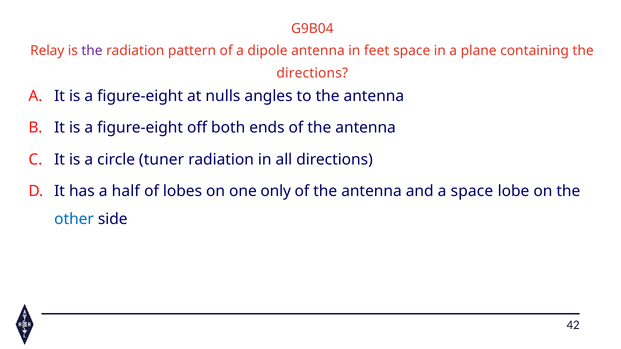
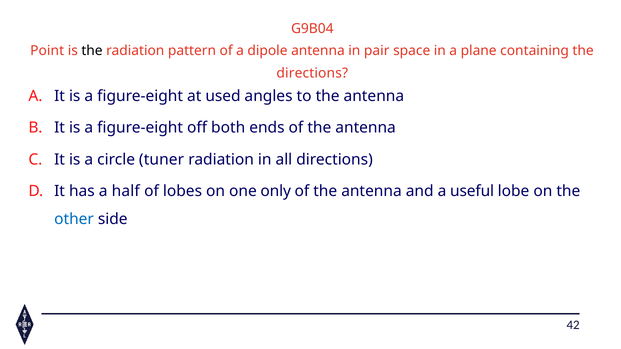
Relay: Relay -> Point (47, 51)
the colour: purple -> black (92, 51)
feet: feet -> pair (377, 51)
nulls: nulls -> used (223, 96)
a space: space -> useful (472, 192)
